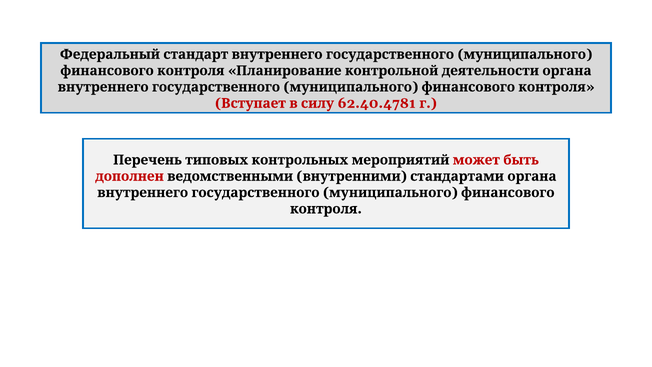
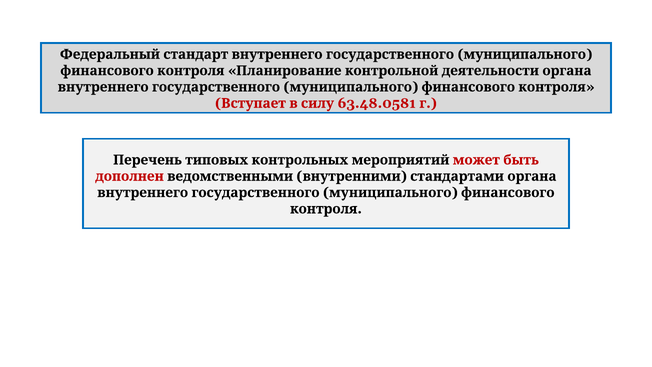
62.40.4781: 62.40.4781 -> 63.48.0581 (377, 103)
